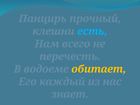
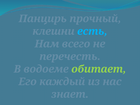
обитает colour: yellow -> light green (99, 69)
